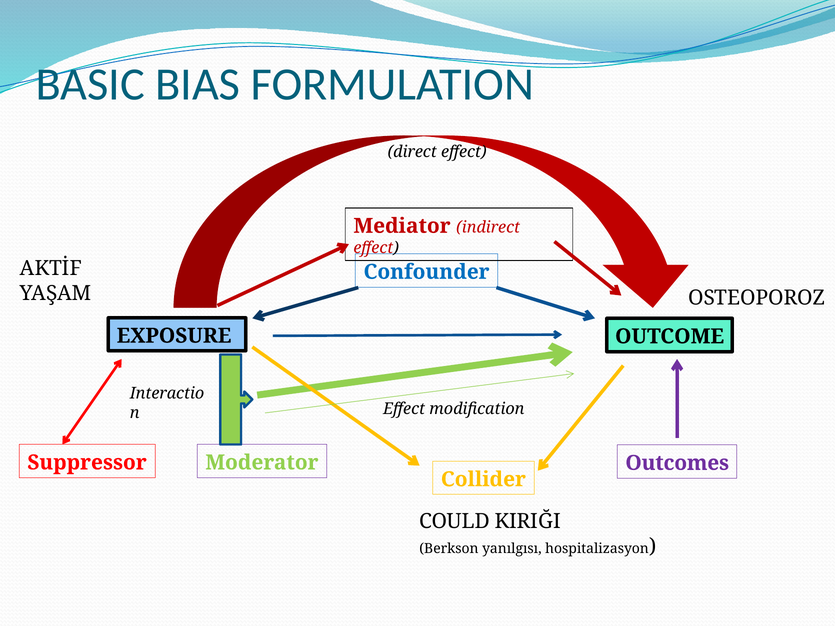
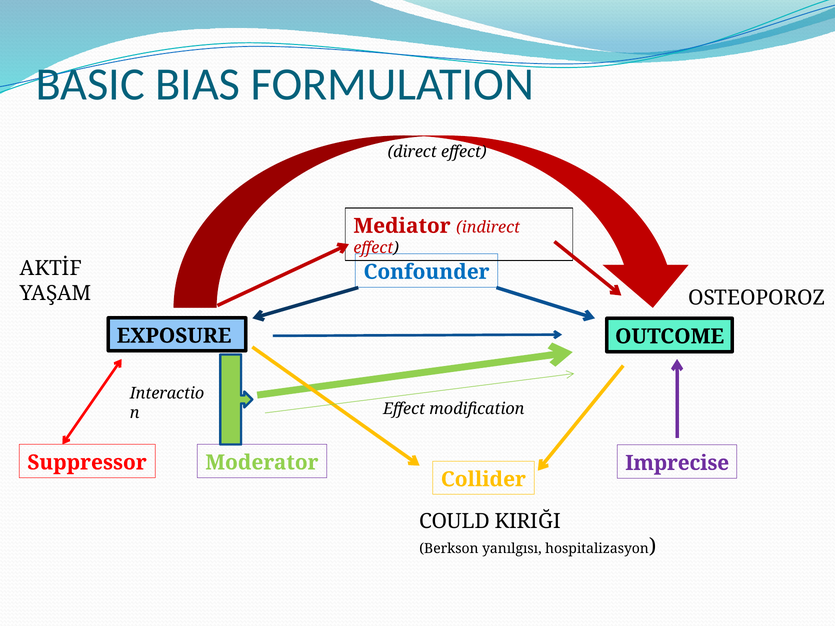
Outcomes: Outcomes -> Imprecise (677, 463)
